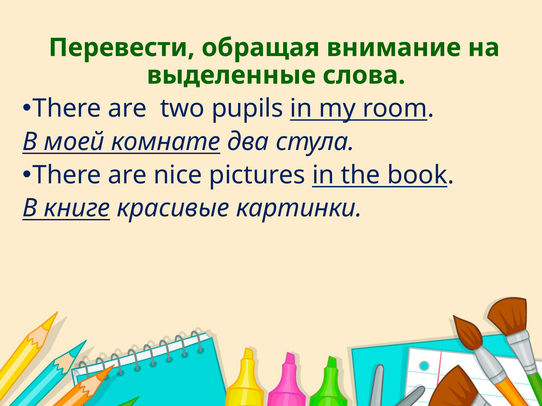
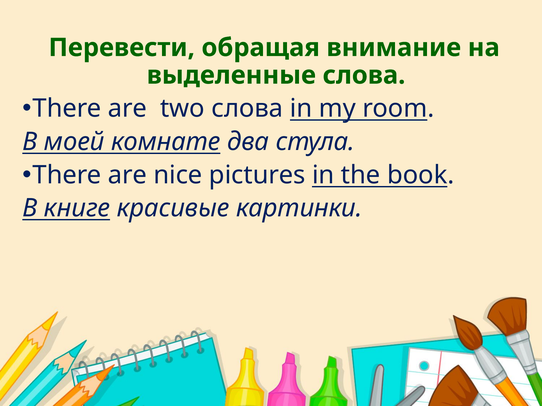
two pupils: pupils -> слова (247, 109)
